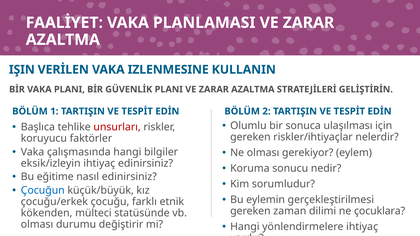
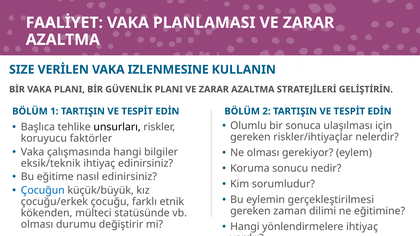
IŞIN: IŞIN -> SIZE (22, 70)
unsurları colour: red -> black (117, 127)
eksik/izleyin: eksik/izleyin -> eksik/teknik (51, 163)
çocuklara: çocuklara -> eğitimine (380, 211)
